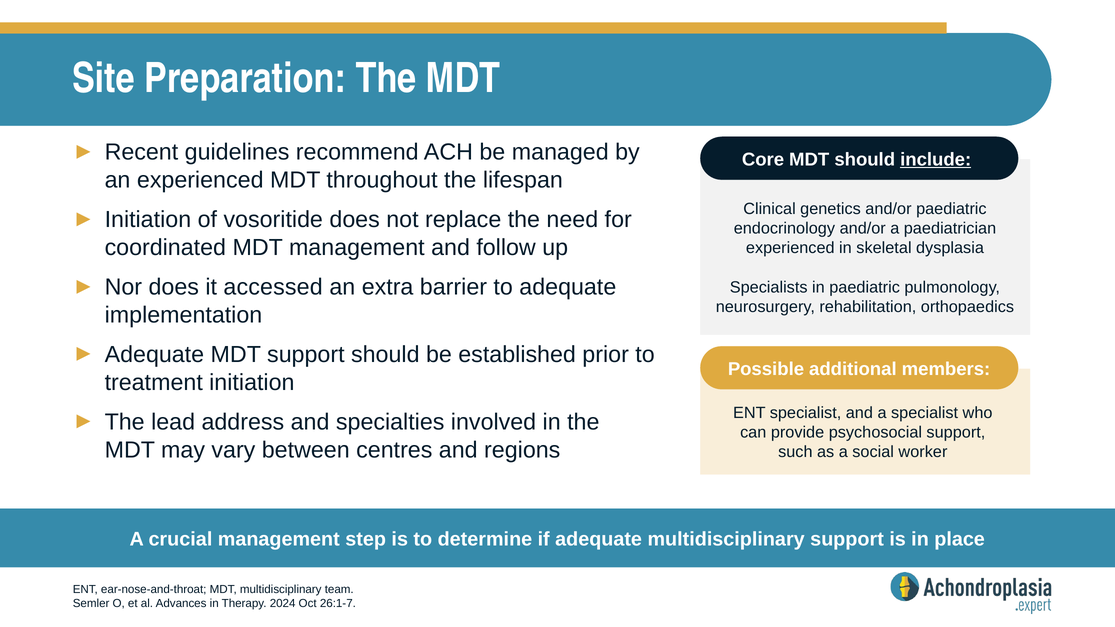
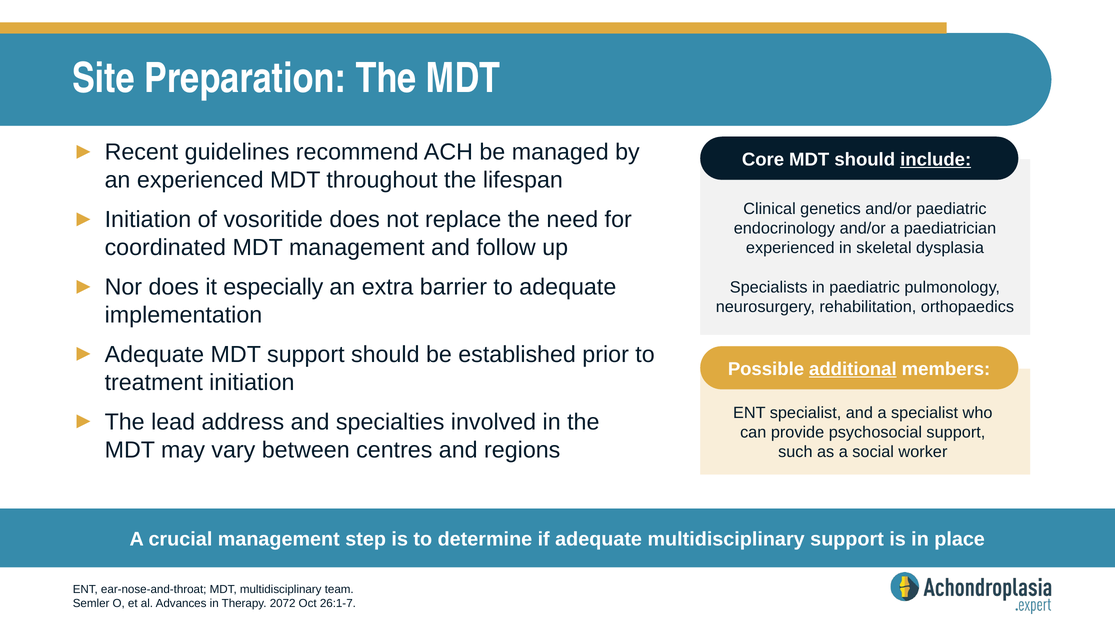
accessed: accessed -> especially (273, 287)
additional underline: none -> present (853, 369)
2024: 2024 -> 2072 (283, 604)
